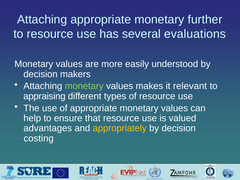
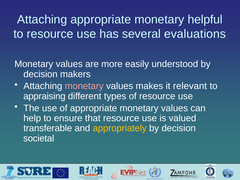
further: further -> helpful (205, 20)
monetary colour: light green -> pink (84, 86)
advantages: advantages -> transferable (48, 128)
costing: costing -> societal (39, 138)
